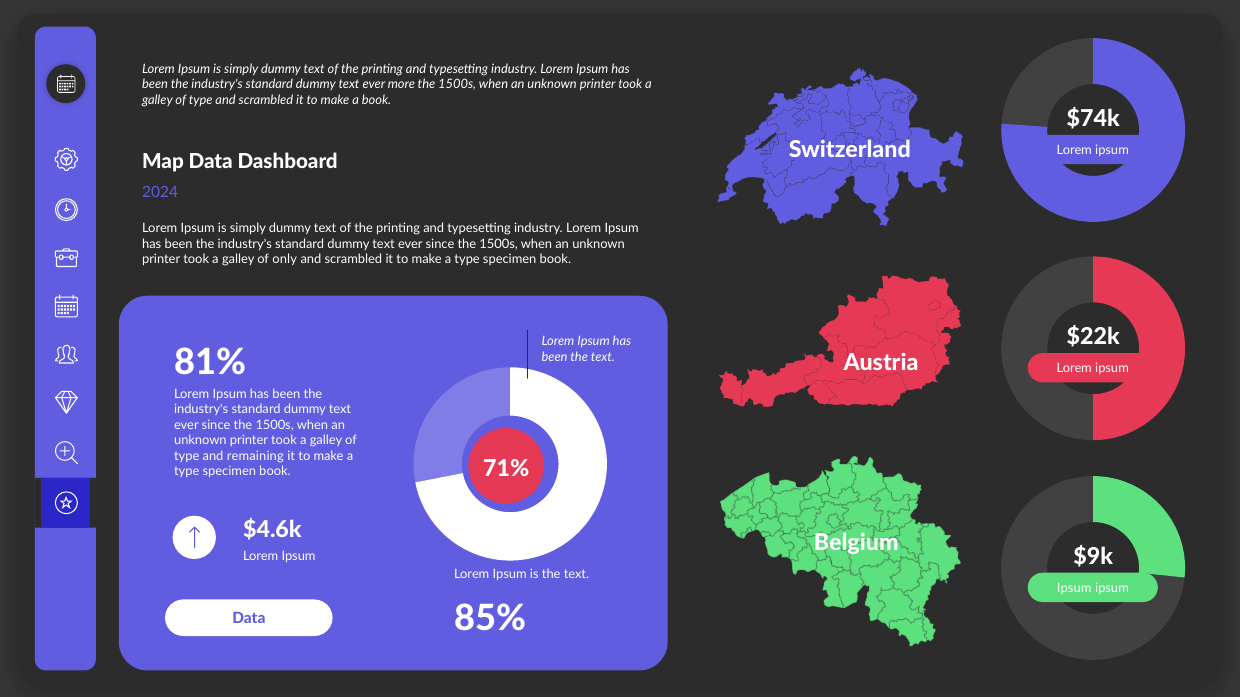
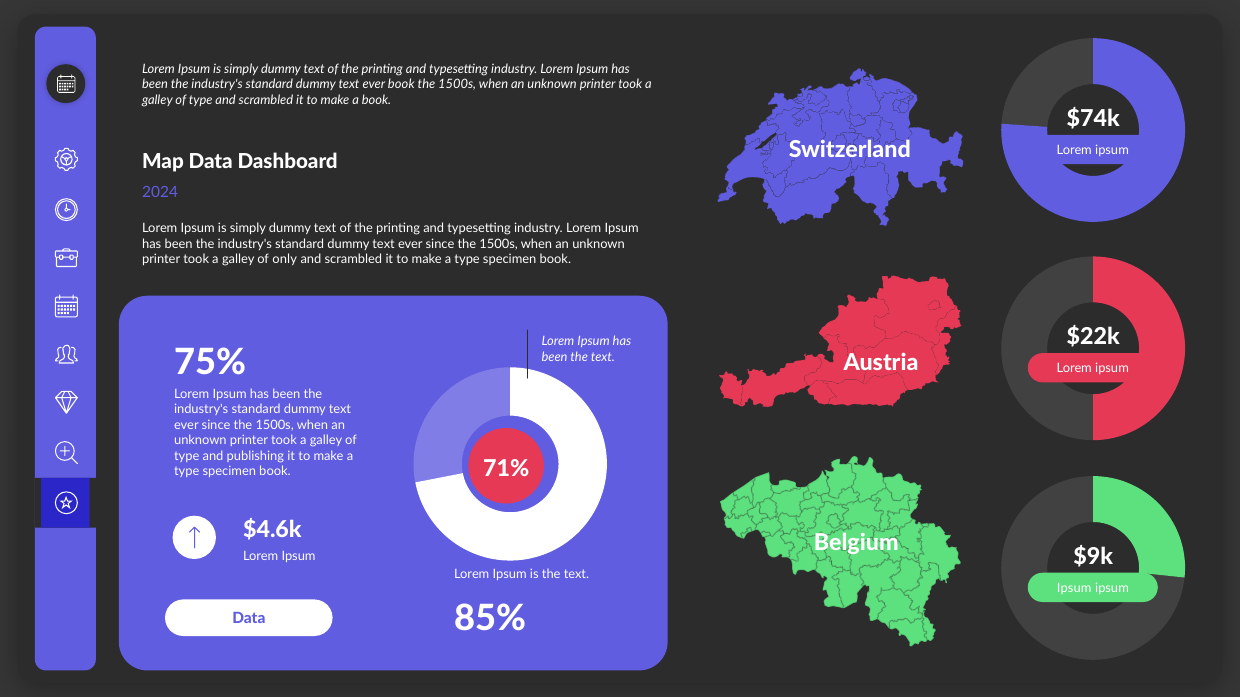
ever more: more -> book (401, 85)
81%: 81% -> 75% (210, 362)
remaining: remaining -> publishing (255, 456)
